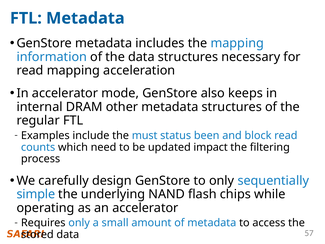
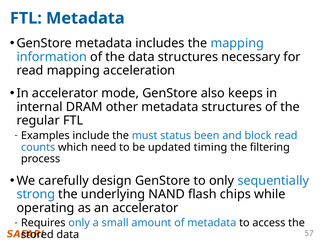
impact: impact -> timing (211, 147)
simple: simple -> strong (36, 194)
